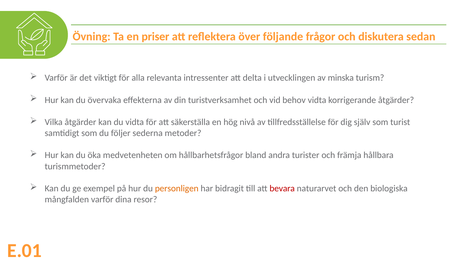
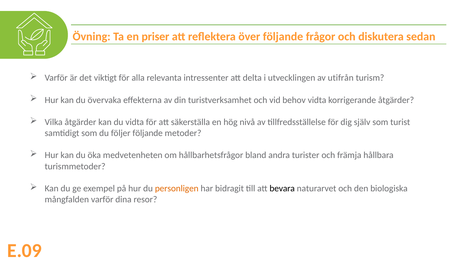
minska: minska -> utifrån (341, 78)
följer sederna: sederna -> följande (148, 133)
bevara colour: red -> black (282, 188)
E.01: E.01 -> E.09 (24, 250)
